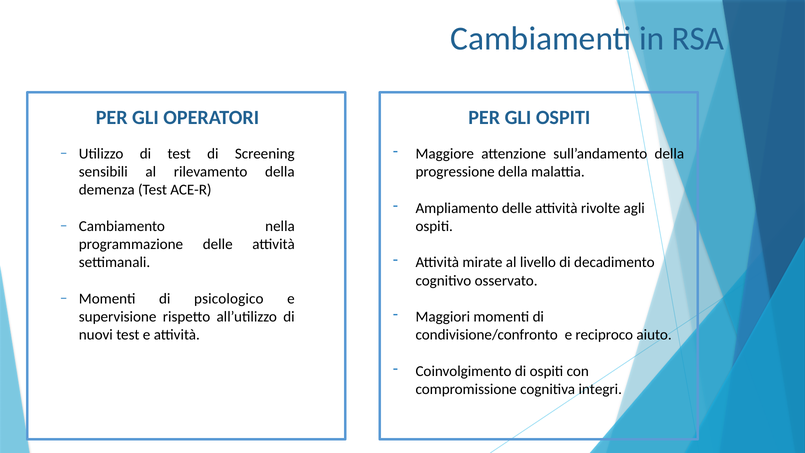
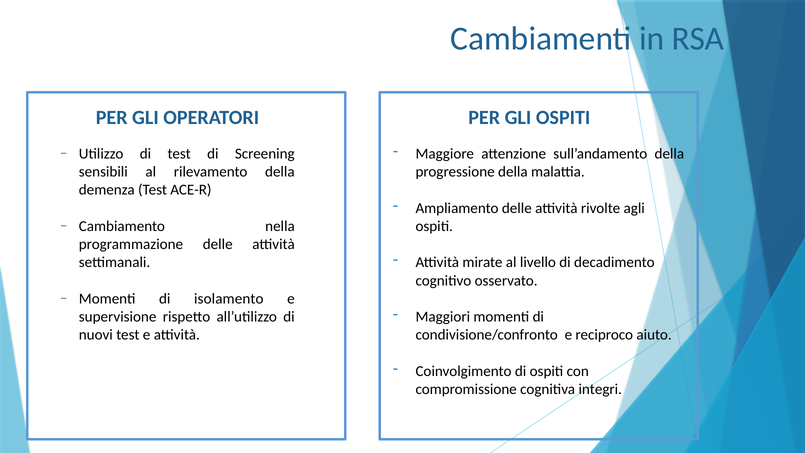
psicologico: psicologico -> isolamento (229, 299)
